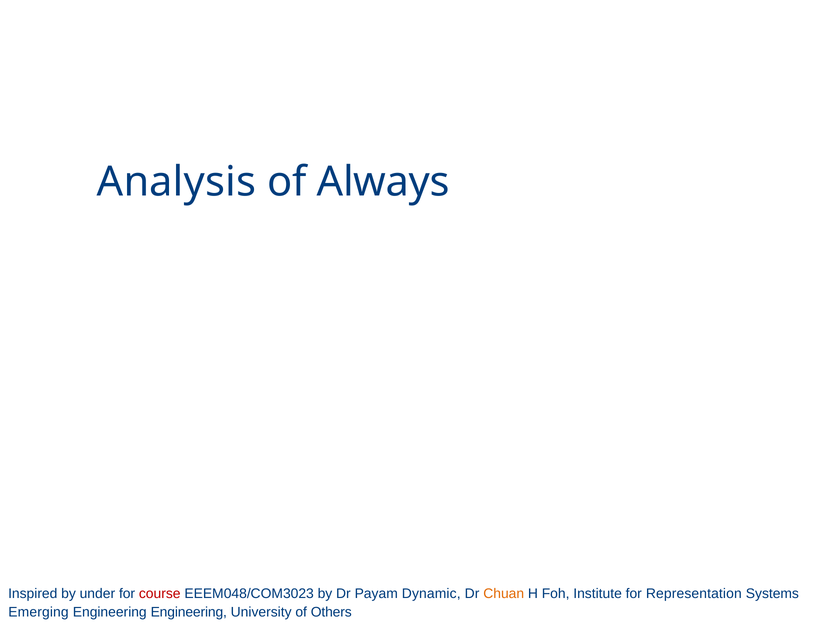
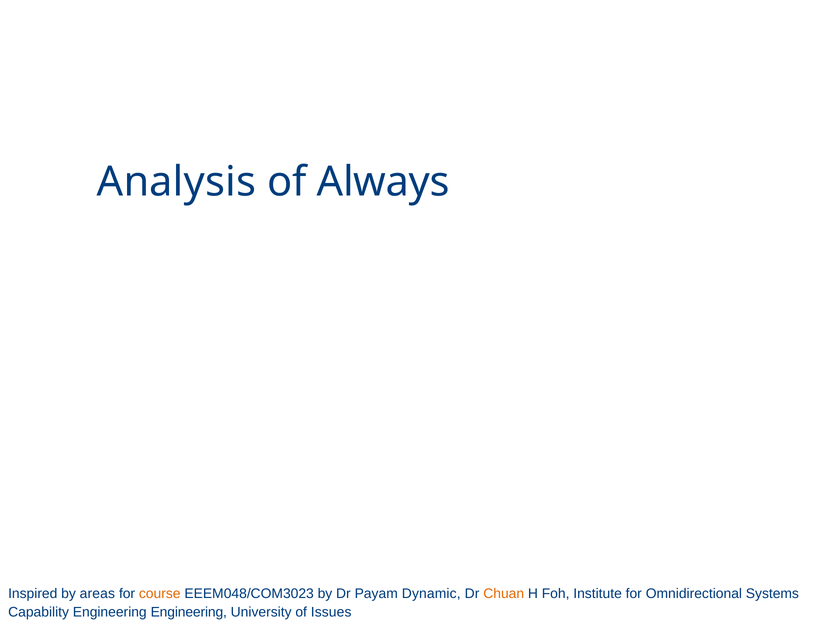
under: under -> areas (97, 593)
course colour: red -> orange (160, 593)
Representation: Representation -> Omnidirectional (694, 593)
Emerging: Emerging -> Capability (39, 612)
Others: Others -> Issues (331, 612)
